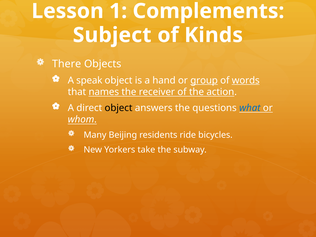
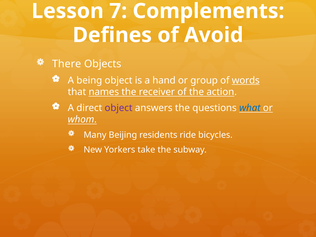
1: 1 -> 7 (118, 11)
Subject: Subject -> Defines (112, 35)
Kinds: Kinds -> Avoid (214, 35)
speak: speak -> being (89, 80)
group underline: present -> none (204, 80)
object colour: black -> purple (119, 108)
